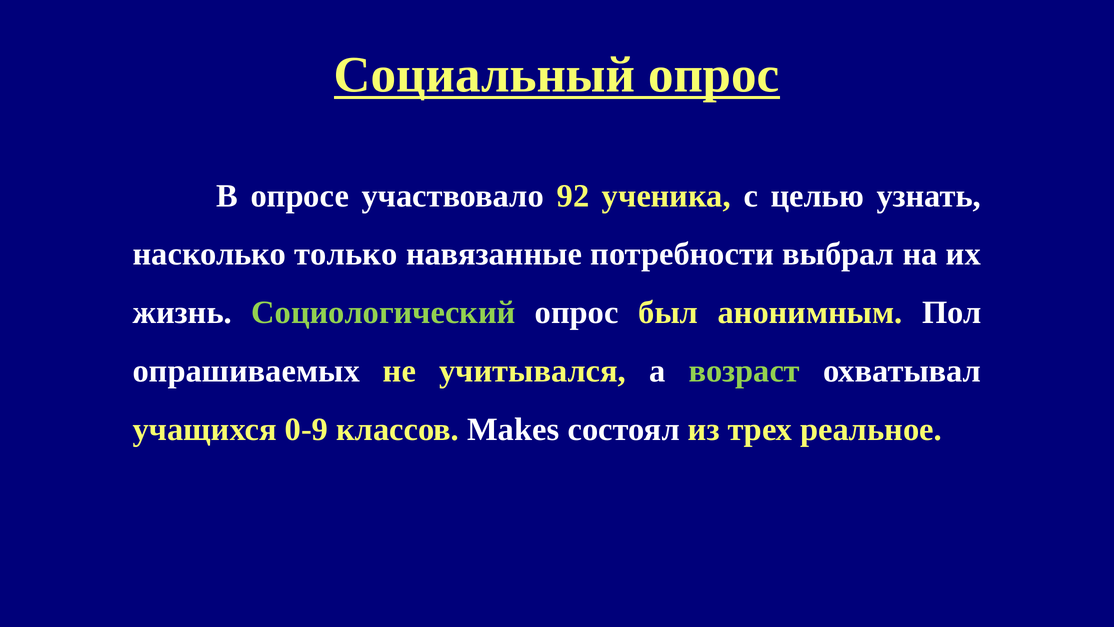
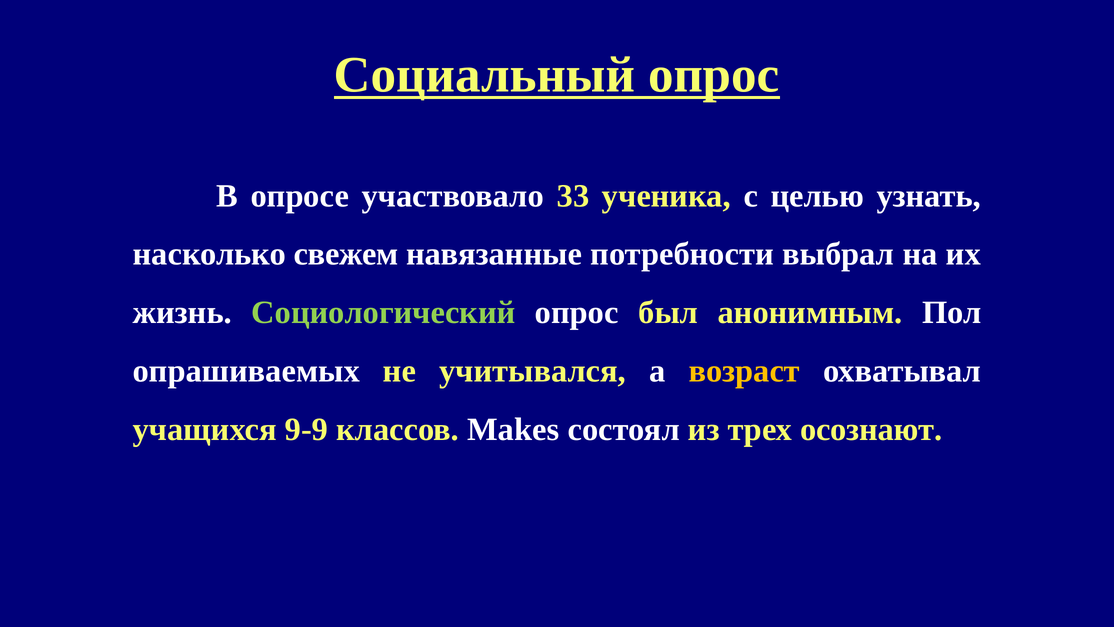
92: 92 -> 33 (573, 196)
только: только -> свежем (346, 254)
возраст colour: light green -> yellow (744, 371)
0-9: 0-9 -> 9-9 (306, 429)
реальное: реальное -> осознают (871, 429)
